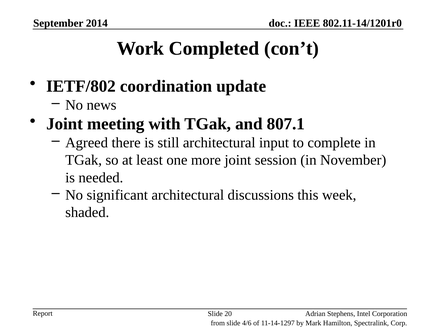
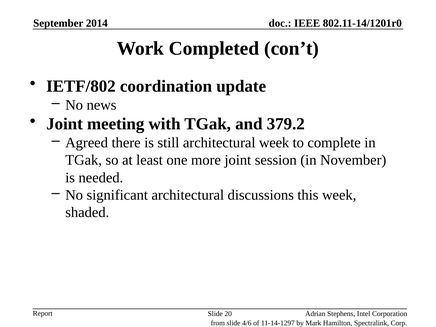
807.1: 807.1 -> 379.2 (286, 124)
architectural input: input -> week (274, 143)
